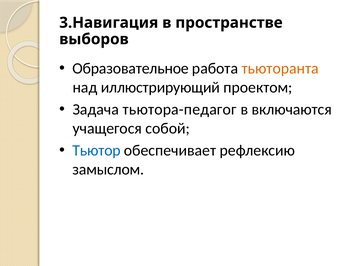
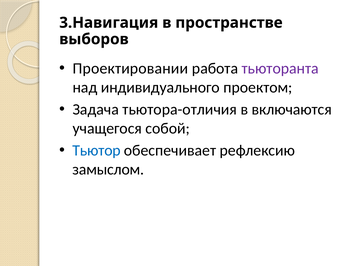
Образовательное: Образовательное -> Проектировании (130, 69)
тьюторанта colour: orange -> purple (280, 69)
иллюстрирующий: иллюстрирующий -> индивидуального (160, 87)
тьютора-педагог: тьютора-педагог -> тьютора-отличия (180, 110)
